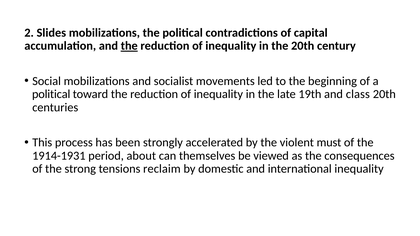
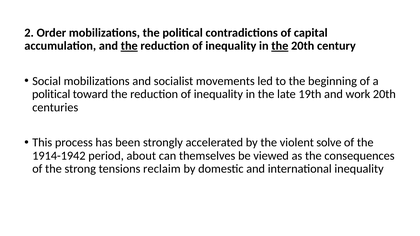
Slides: Slides -> Order (51, 33)
the underline: none -> present (280, 46)
class: class -> work (358, 94)
must: must -> solve (329, 143)
1914-1931: 1914-1931 -> 1914-1942 (59, 156)
